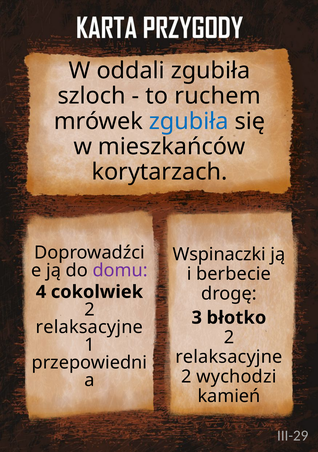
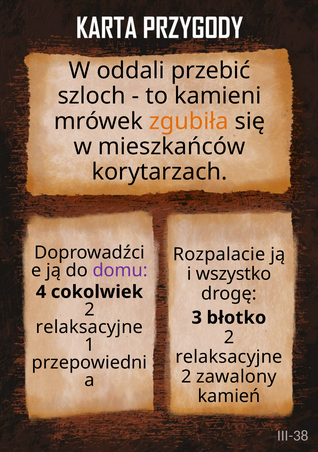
oddali zgubiła: zgubiła -> przebić (211, 71)
ruchem: ruchem -> kamieni (218, 96)
zgubiła colour: blue -> orange (189, 121)
Wspinaczki: Wspinaczki -> Rozpalacie (219, 254)
berbecie: berbecie -> wszystko (234, 274)
wychodzi: wychodzi -> zawalony (236, 376)
III-29: III-29 -> III-38 (293, 435)
